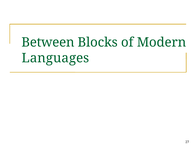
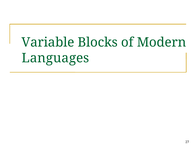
Between: Between -> Variable (48, 42)
